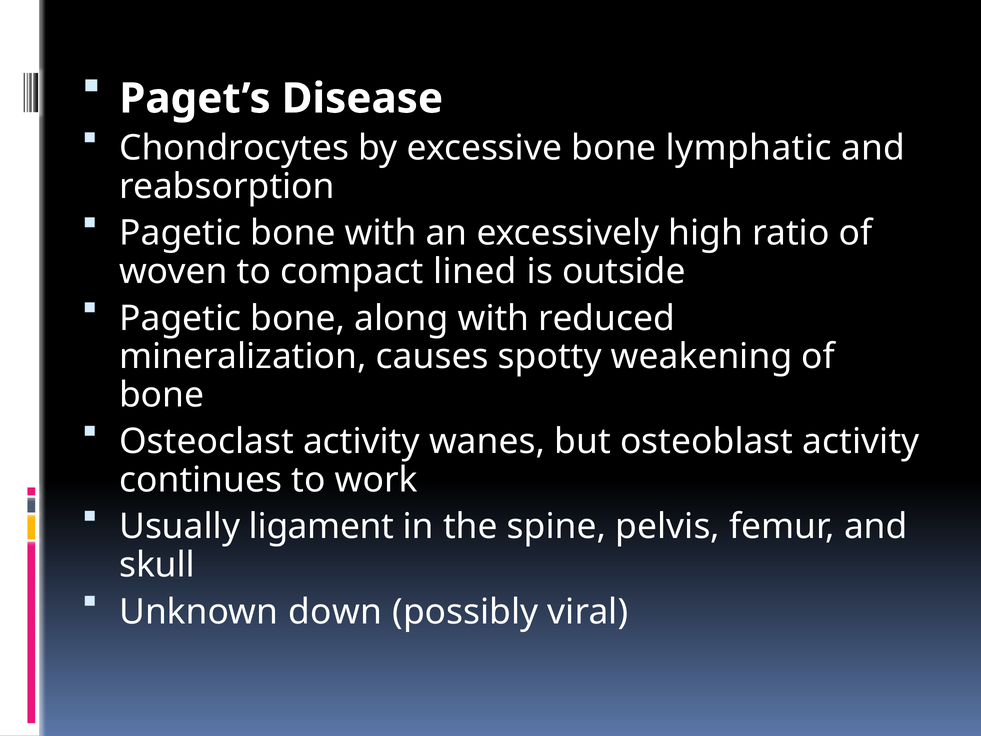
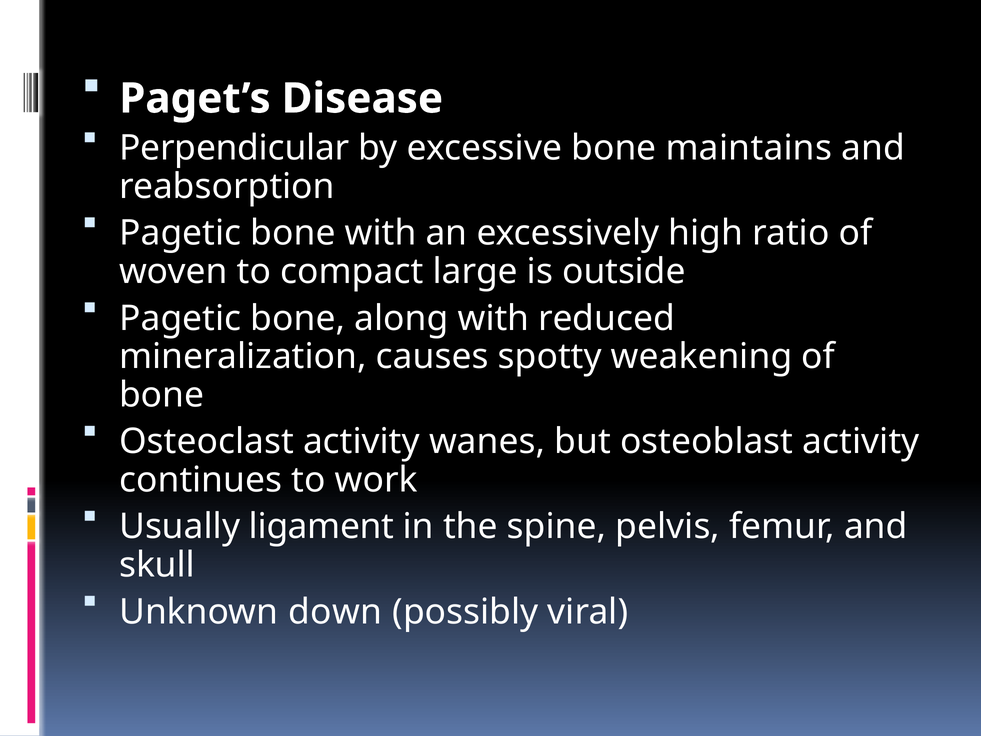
Chondrocytes: Chondrocytes -> Perpendicular (234, 148)
lymphatic: lymphatic -> maintains (749, 148)
lined: lined -> large (475, 271)
